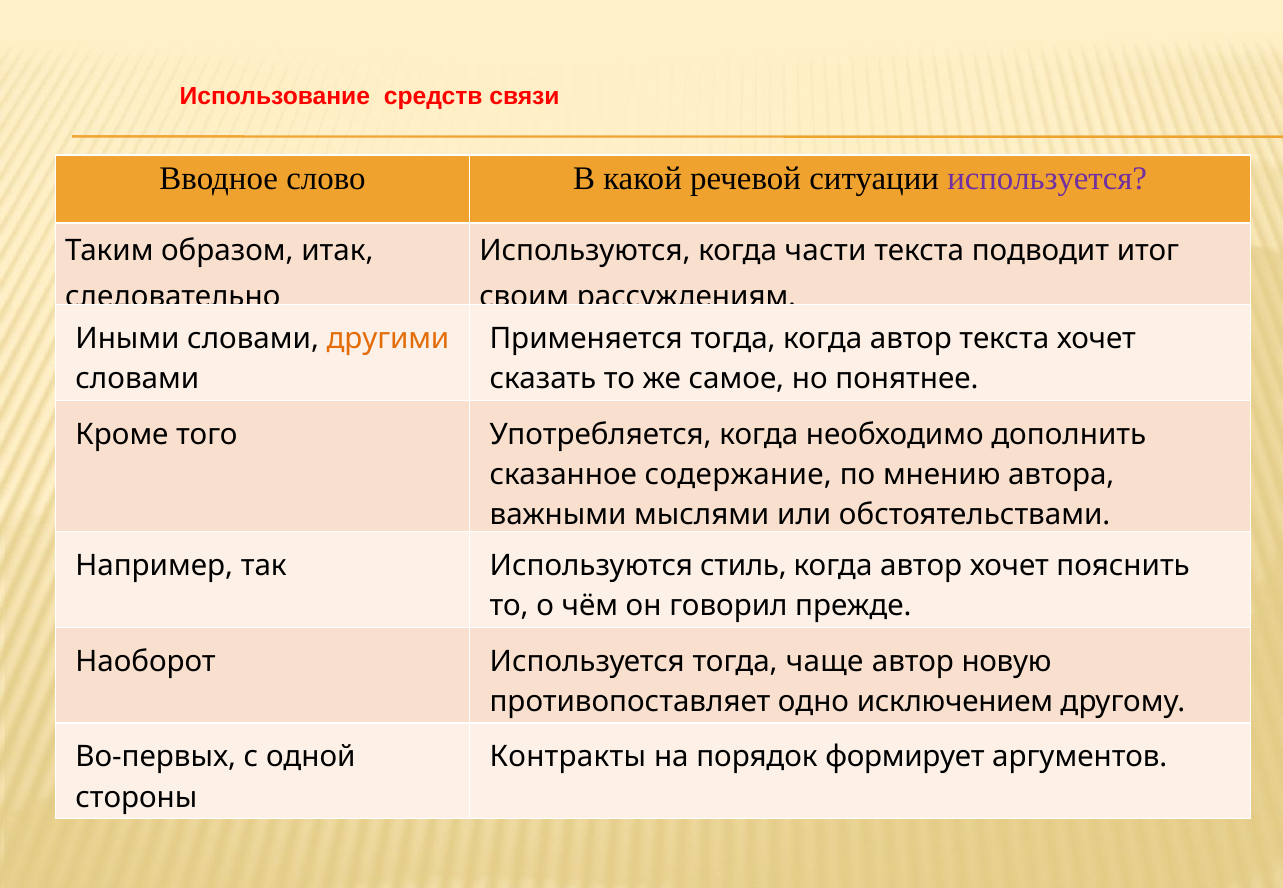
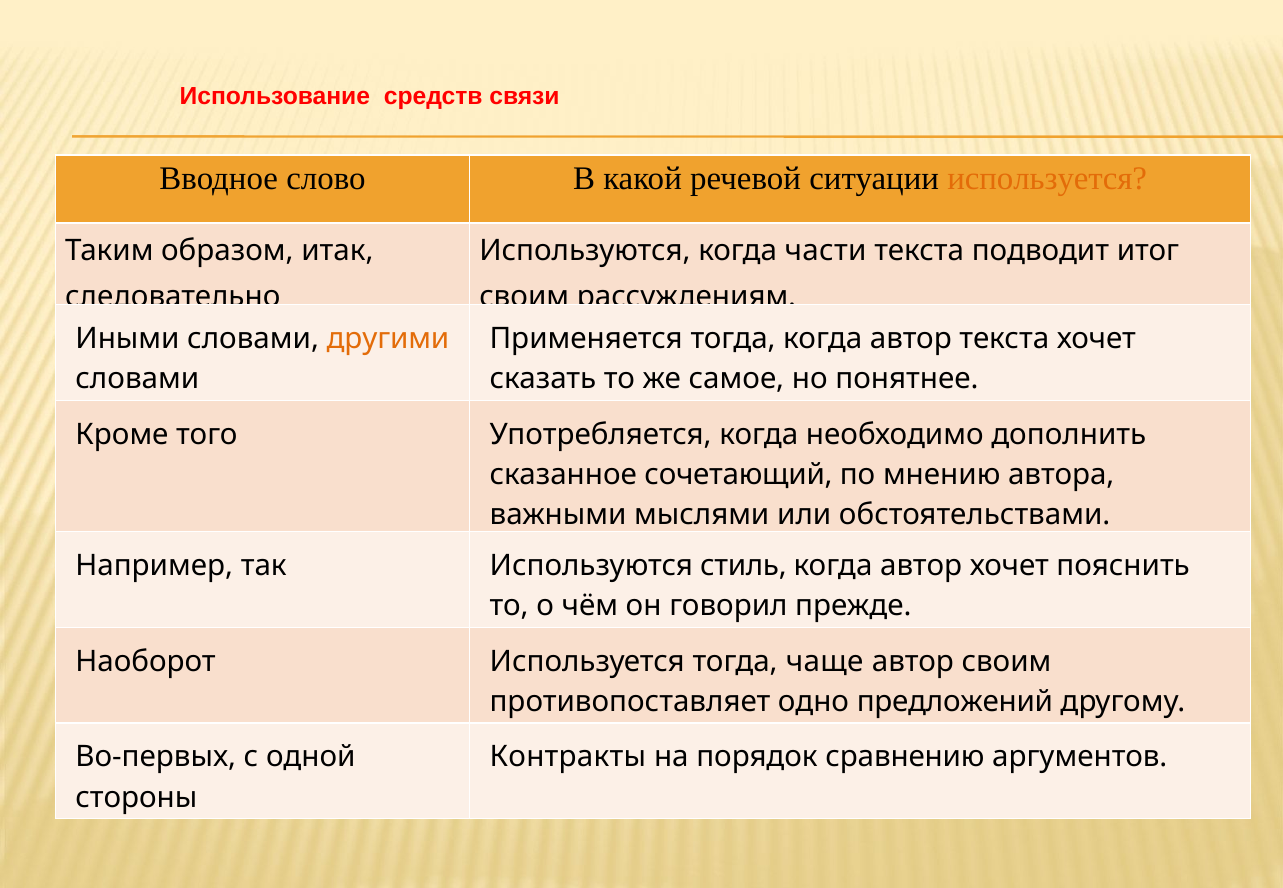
используется colour: purple -> orange (1047, 179)
содержание: содержание -> сочетающий (739, 475)
автор новую: новую -> своим (1006, 662)
исключением: исключением -> предложений (955, 702)
формирует: формирует -> сравнению (905, 757)
